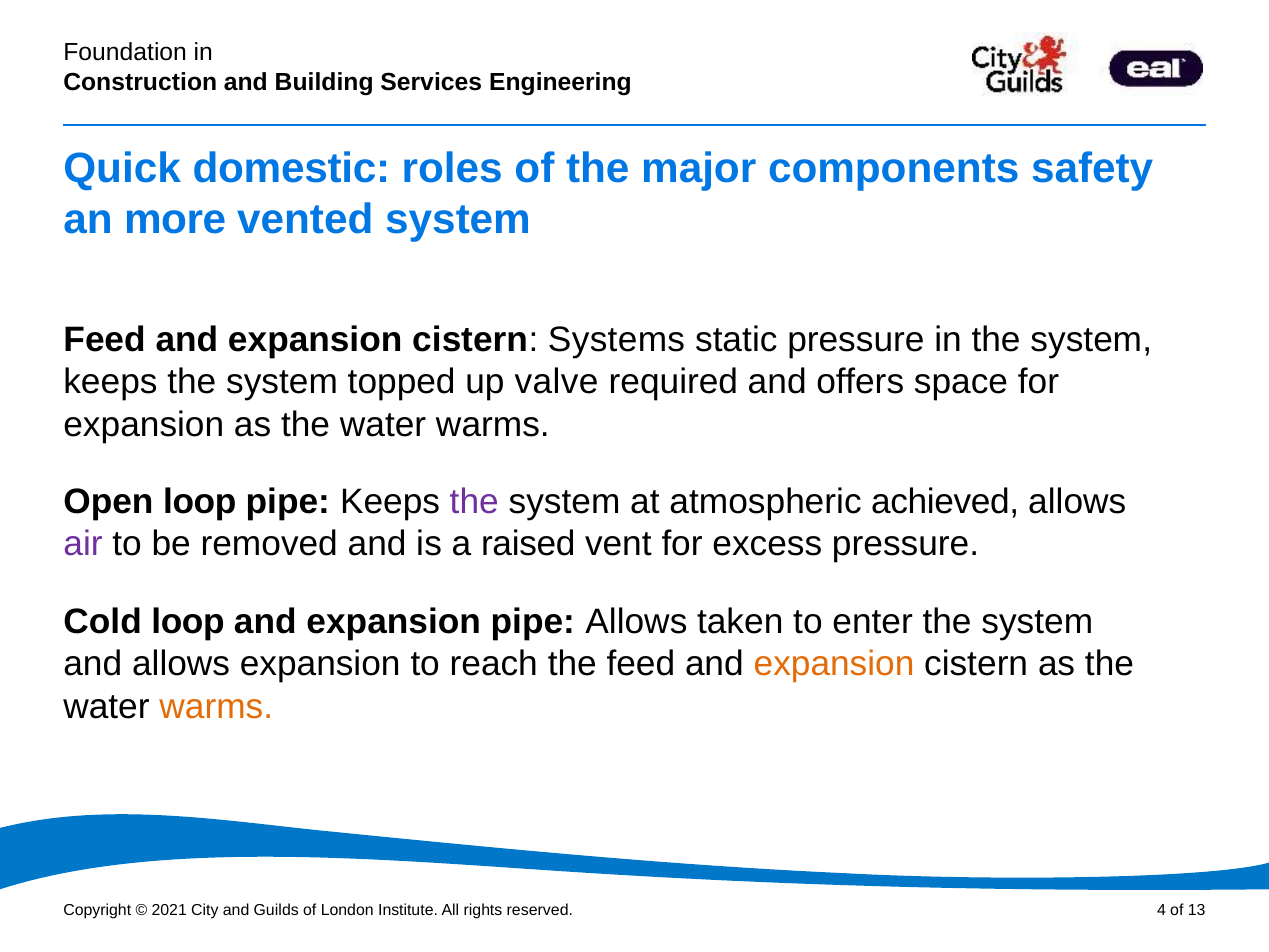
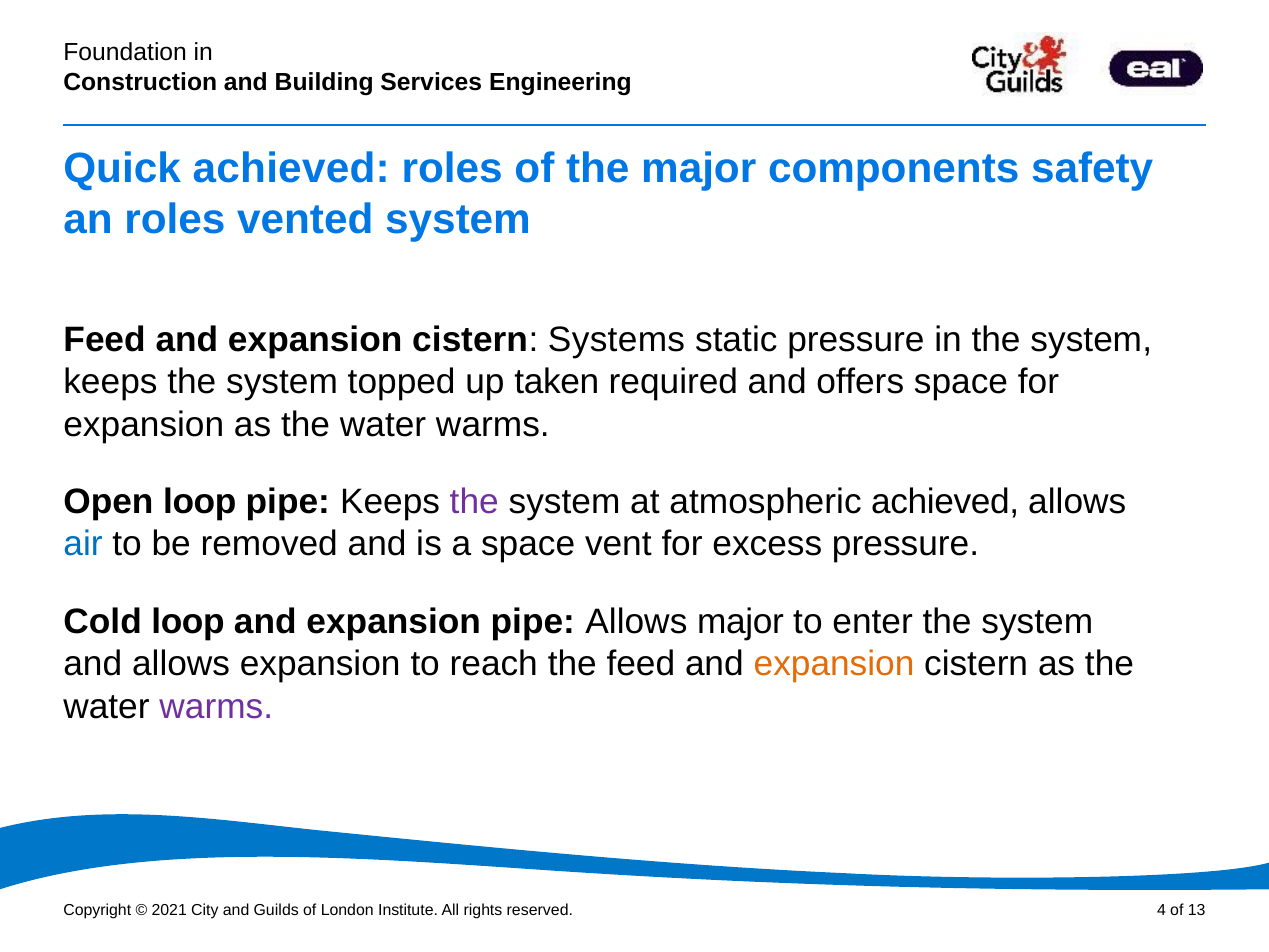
Quick domestic: domestic -> achieved (291, 168)
an more: more -> roles (175, 219)
valve: valve -> taken (557, 382)
air colour: purple -> blue (83, 544)
a raised: raised -> space (528, 544)
Allows taken: taken -> major (740, 622)
warms colour: orange -> purple (216, 706)
